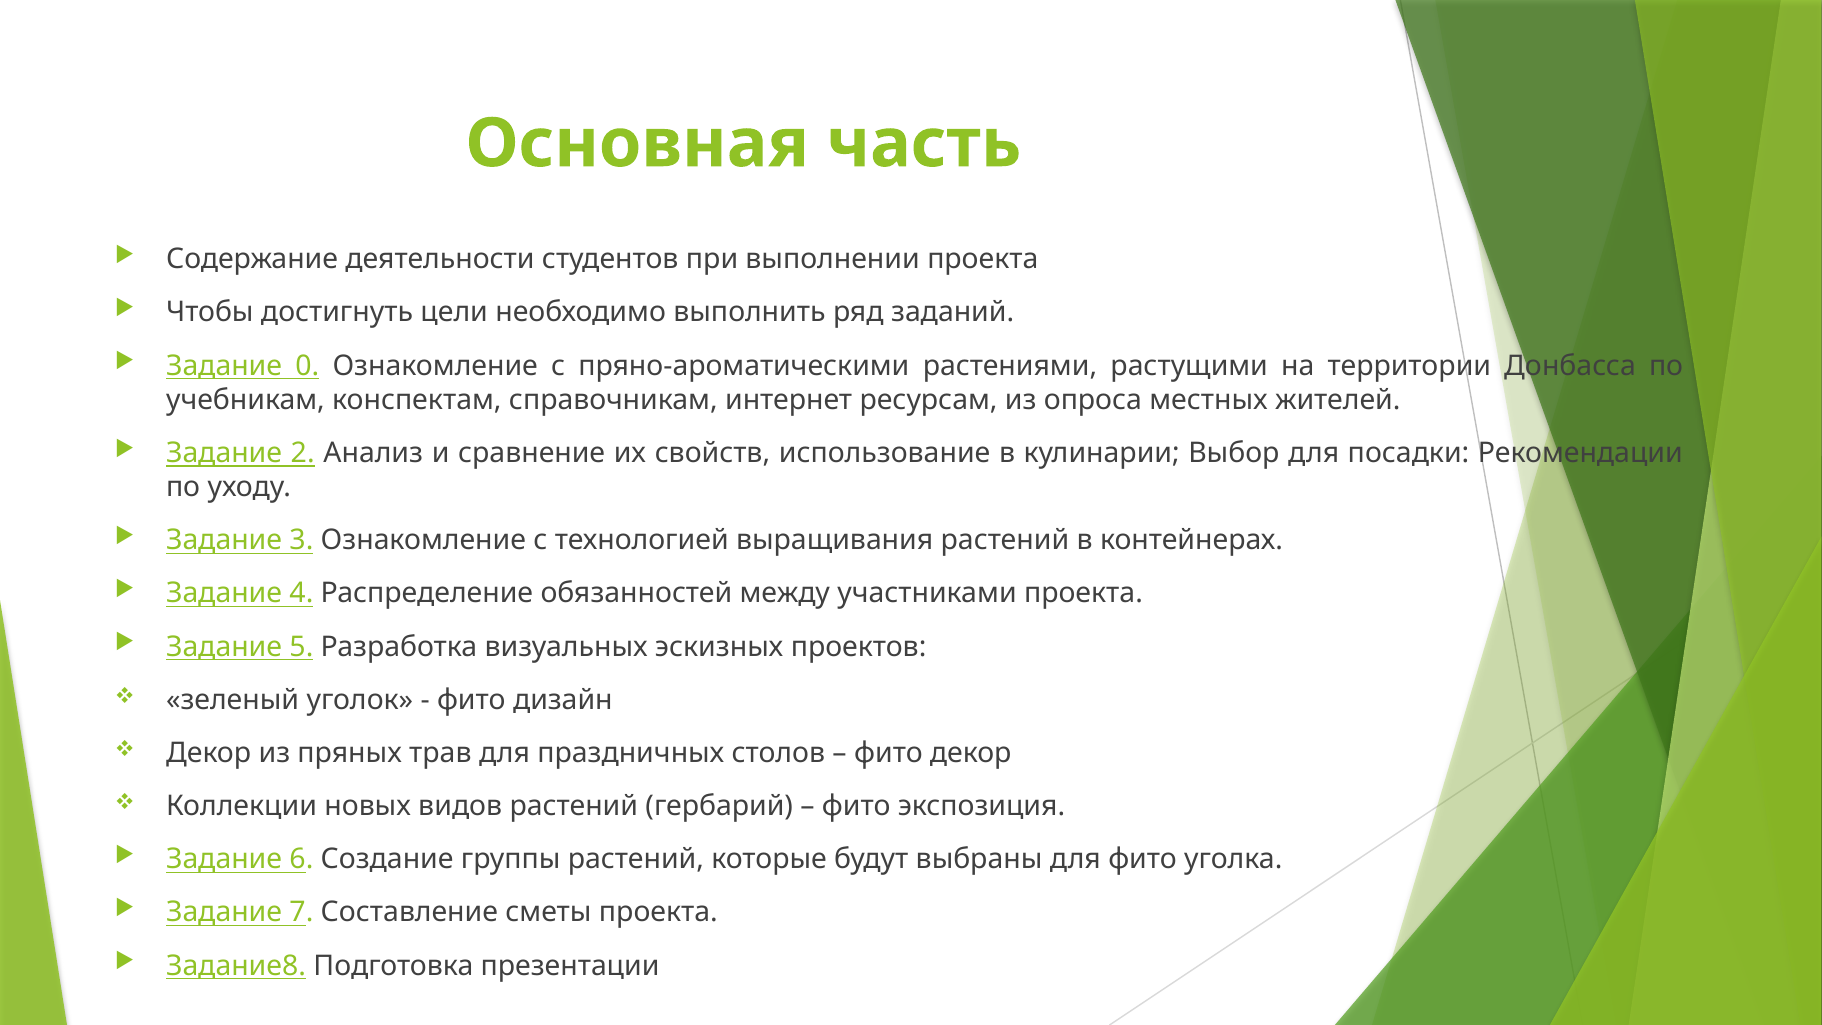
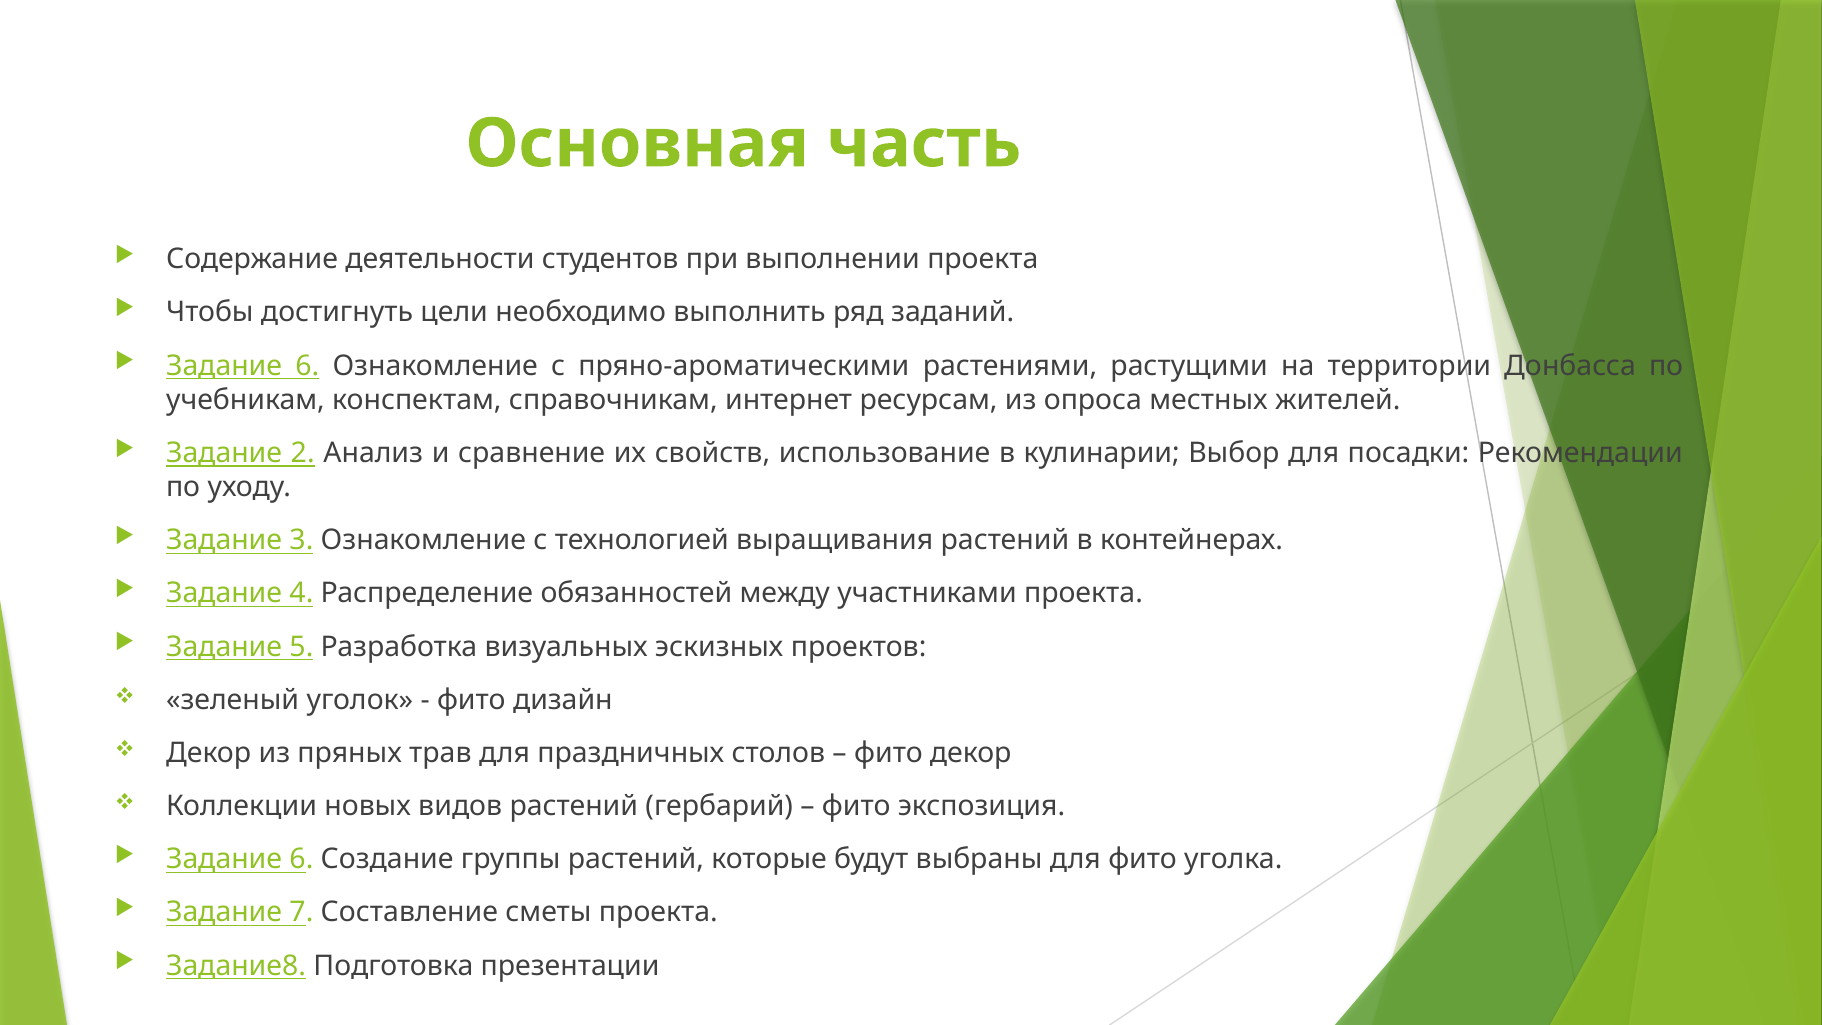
0: 0 -> 6 (307, 366)
